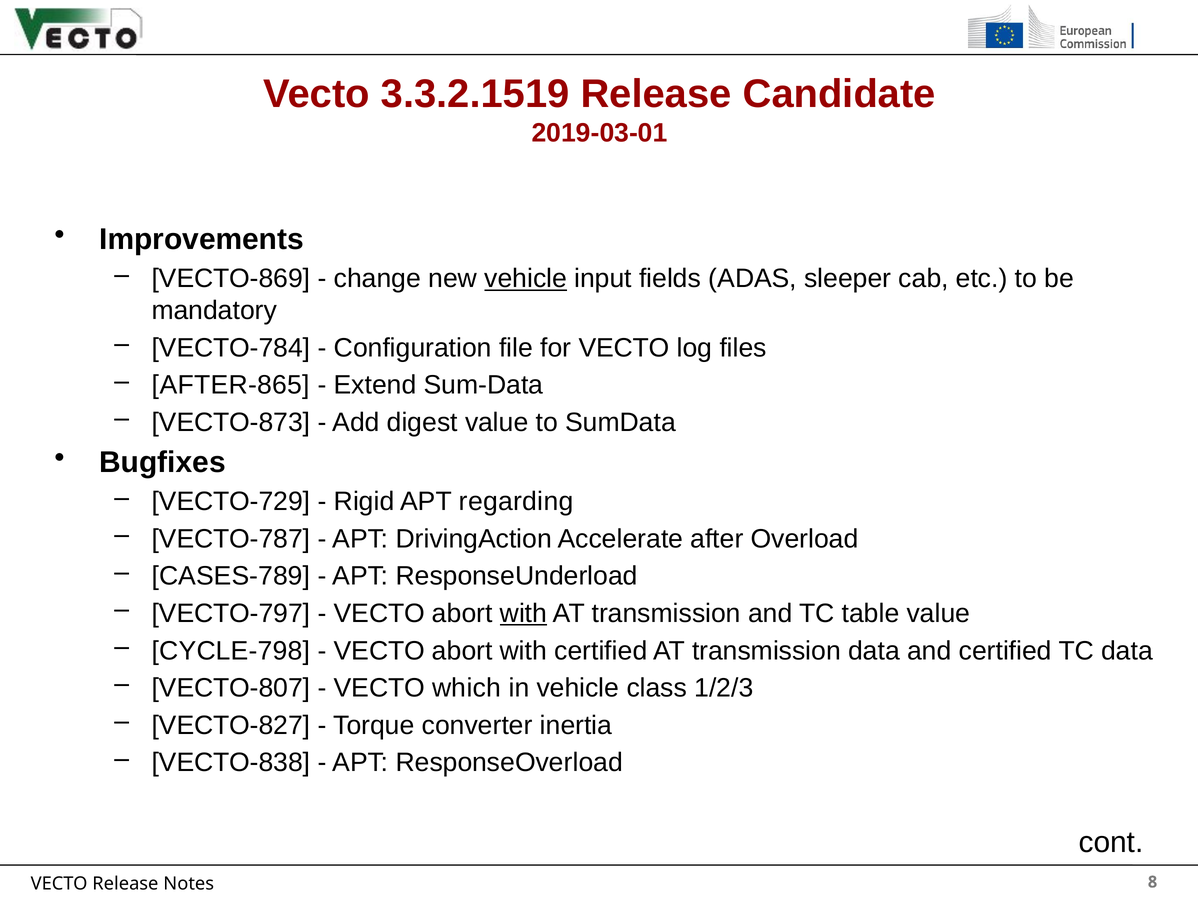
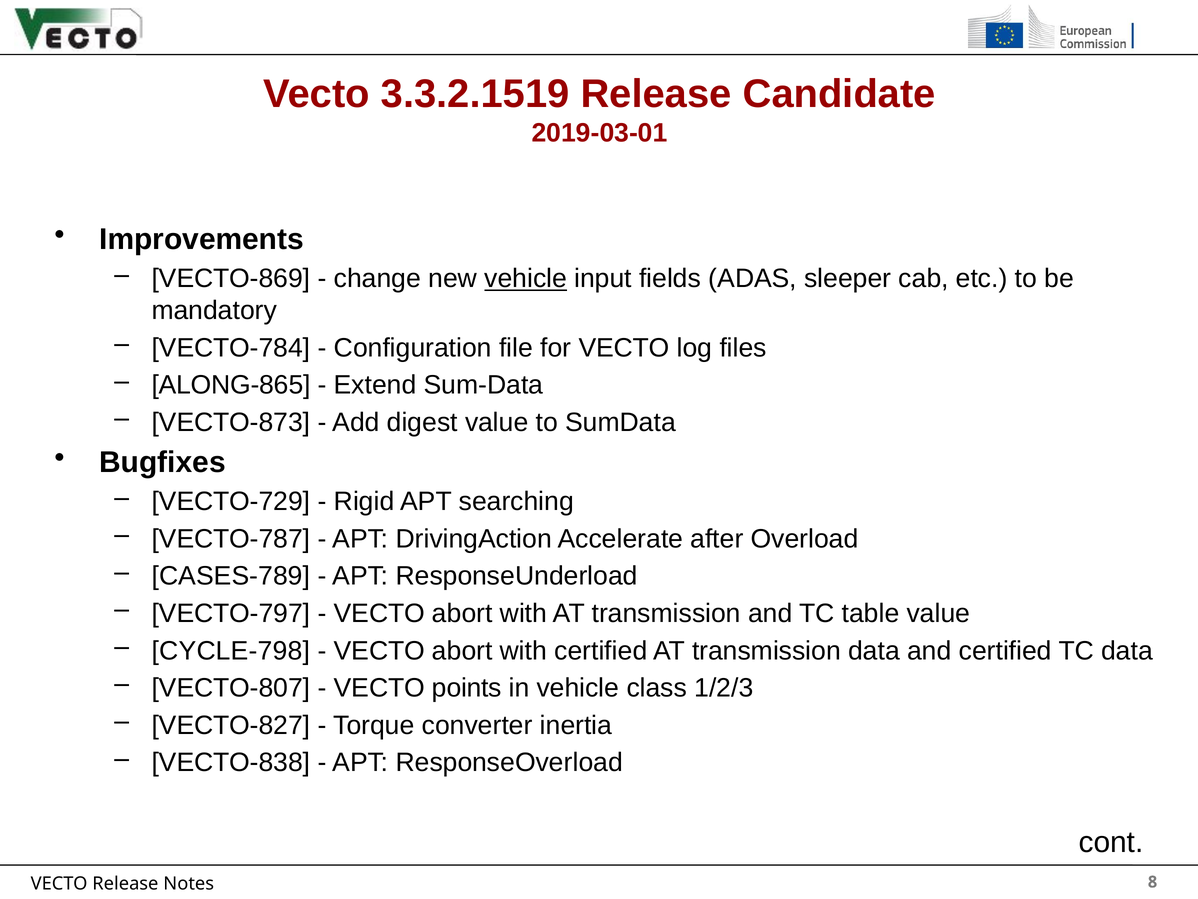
AFTER-865: AFTER-865 -> ALONG-865 (231, 385)
regarding: regarding -> searching (516, 501)
with underline: present -> none (523, 613)
which: which -> points (467, 688)
